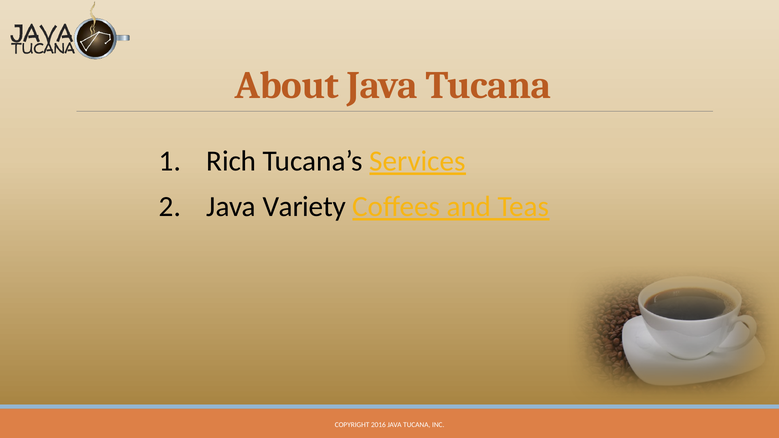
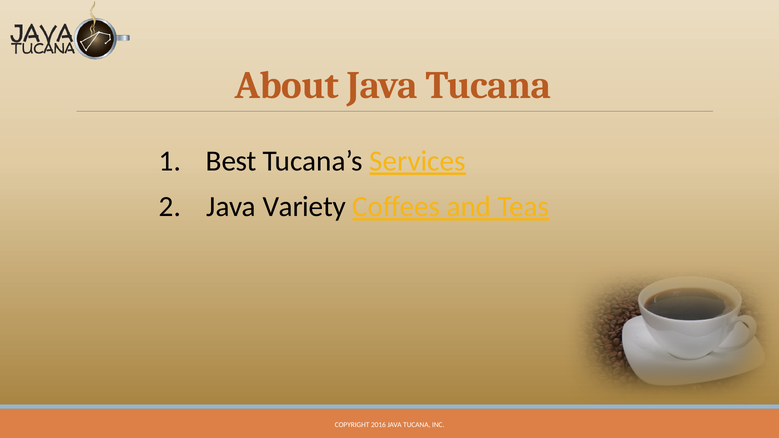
Rich: Rich -> Best (231, 161)
